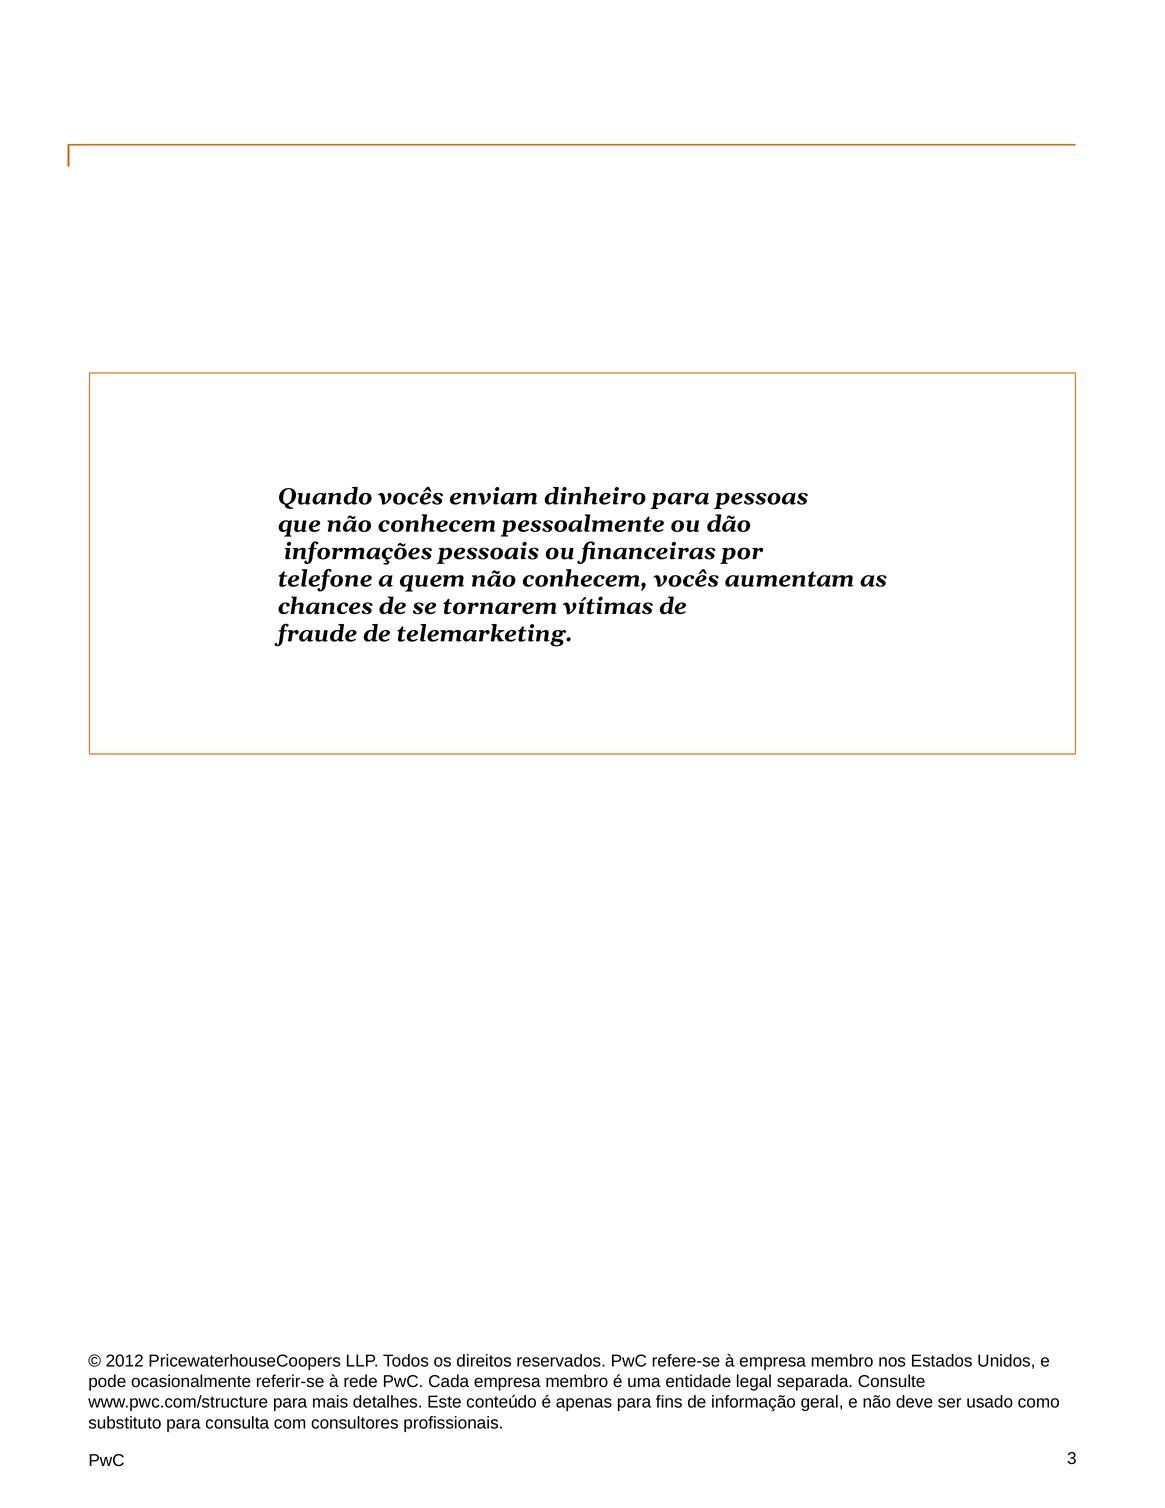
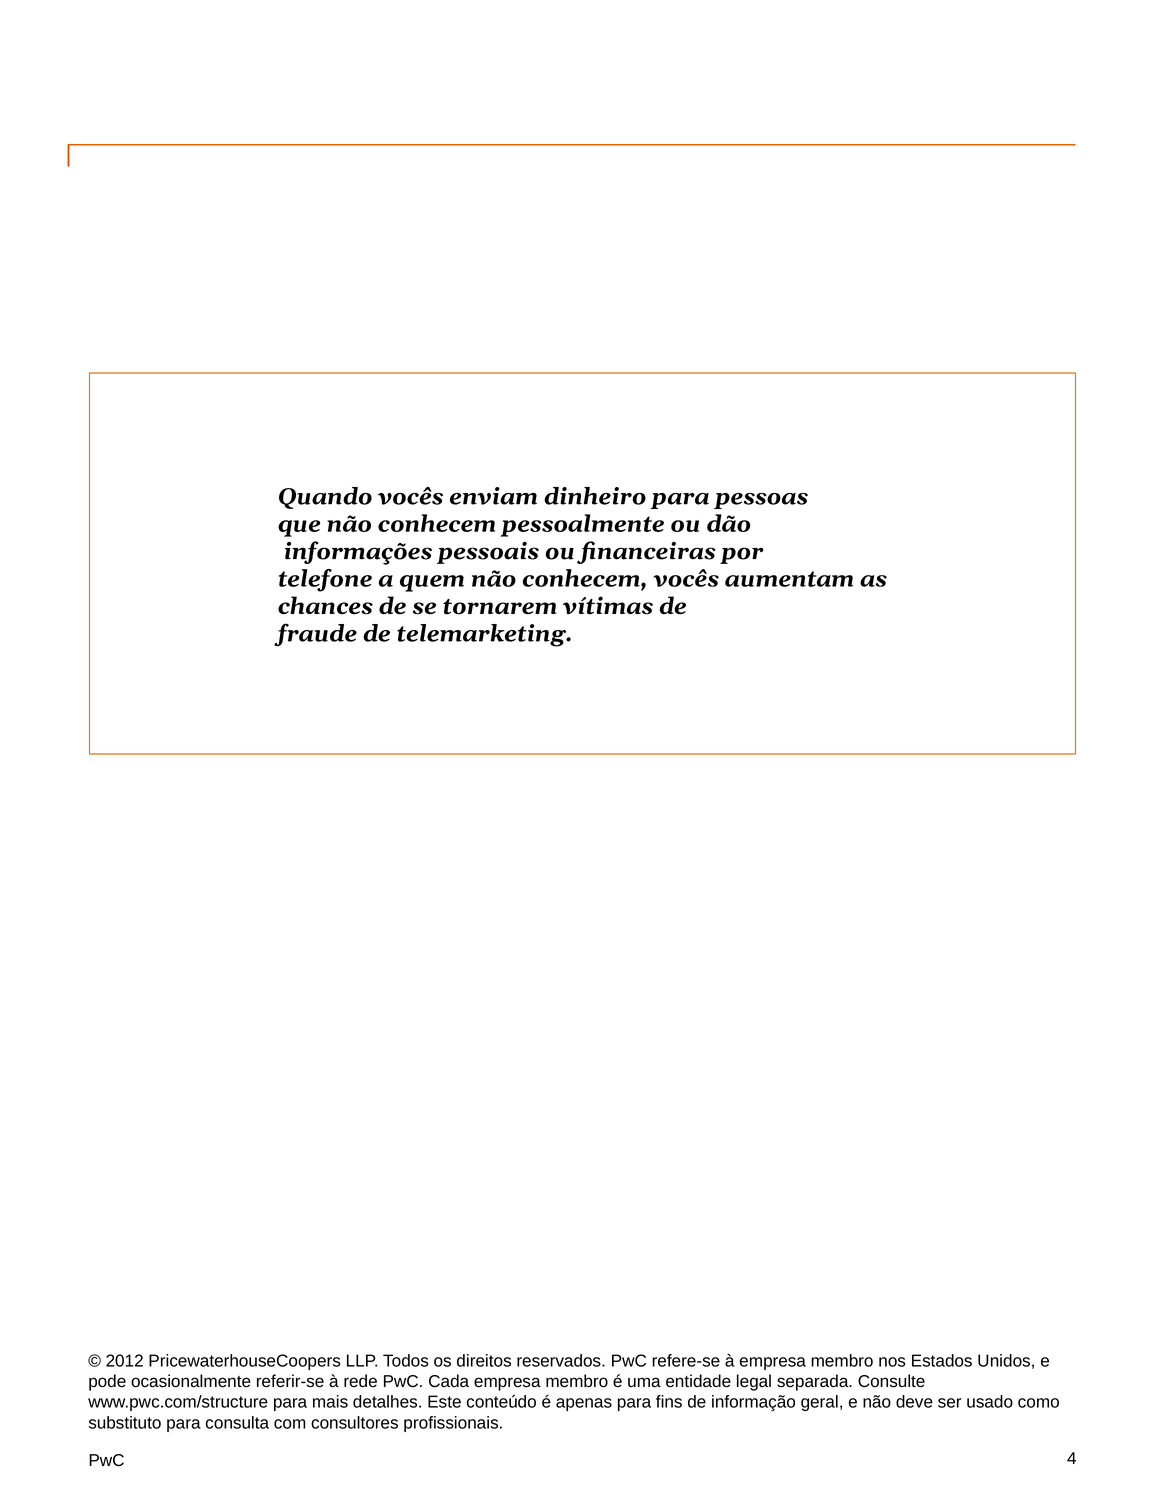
3: 3 -> 4 (1072, 1458)
